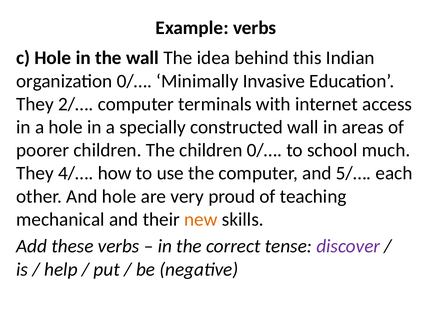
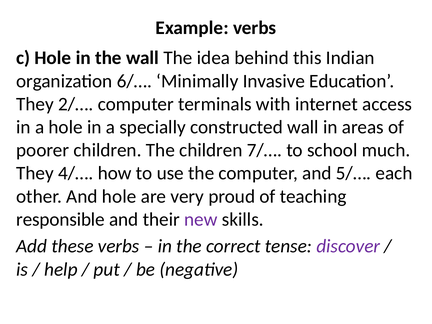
organization 0/…: 0/… -> 6/… (134, 81)
children 0/…: 0/… -> 7/… (264, 150)
mechanical: mechanical -> responsible (60, 219)
new colour: orange -> purple (201, 219)
